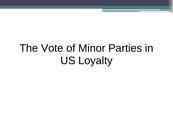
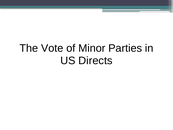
Loyalty: Loyalty -> Directs (95, 61)
